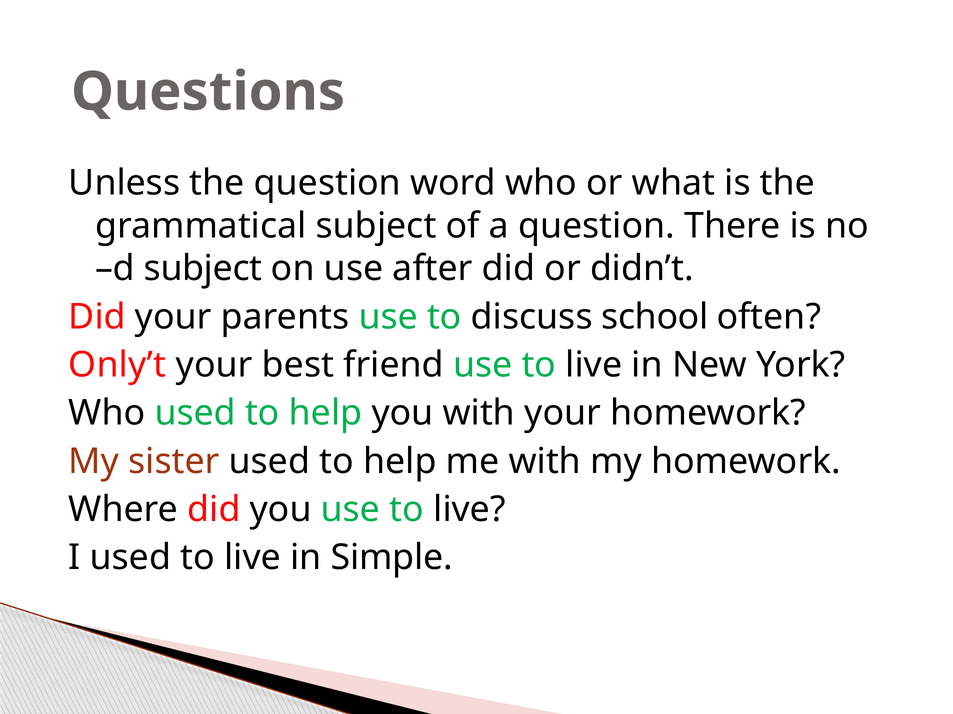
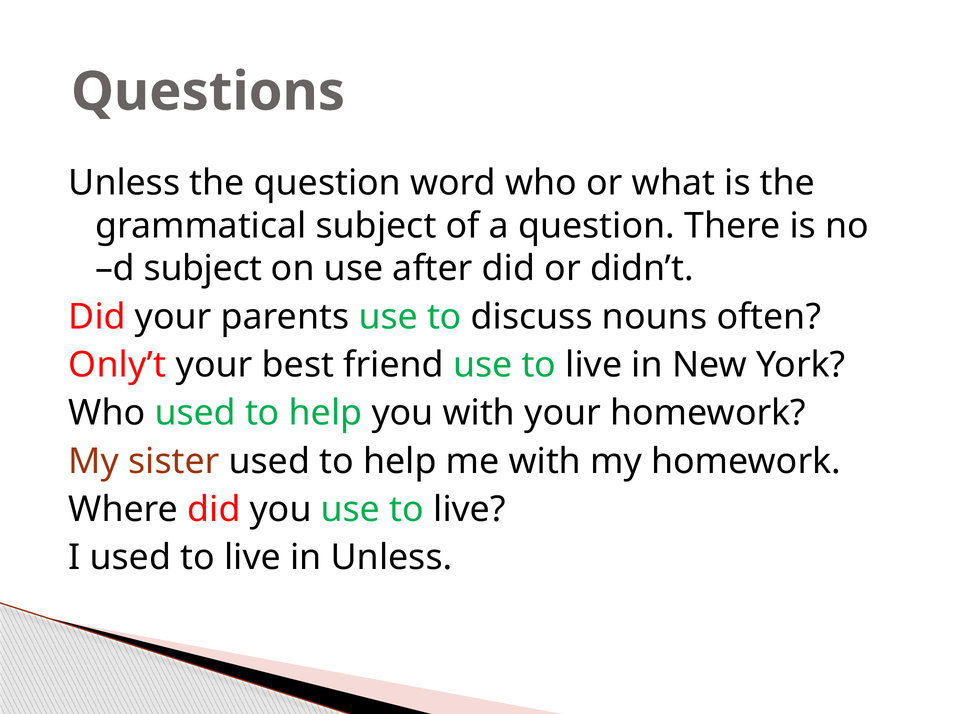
school: school -> nouns (655, 317)
in Simple: Simple -> Unless (392, 558)
